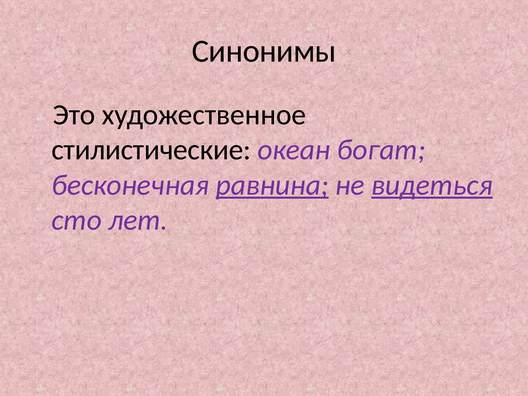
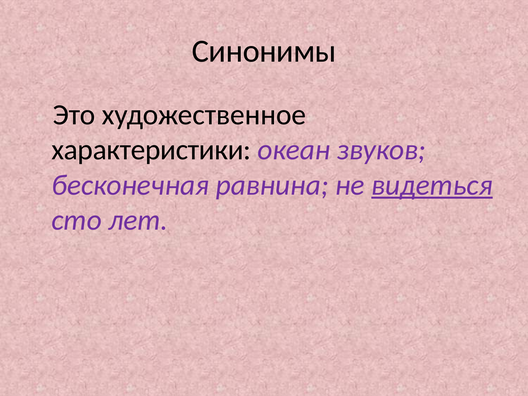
стилистические: стилистические -> характеристики (151, 150)
богат: богат -> звуков (381, 150)
равнина underline: present -> none (272, 185)
